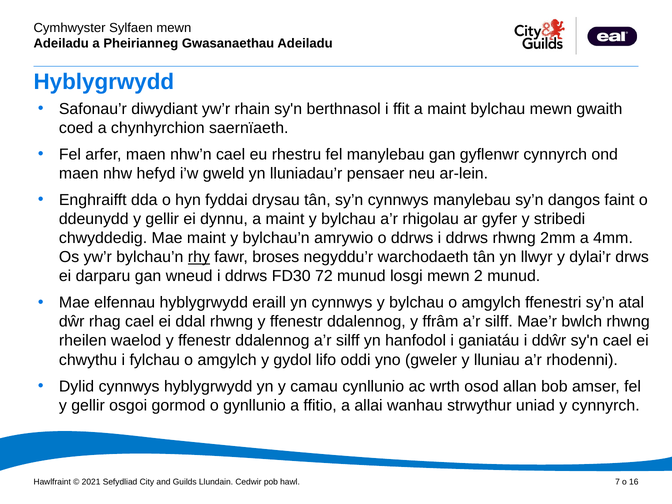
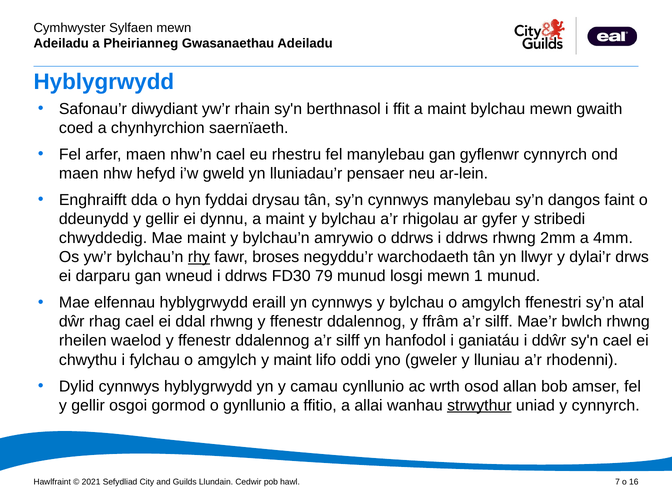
72: 72 -> 79 (324, 276)
2: 2 -> 1 (478, 276)
y gydol: gydol -> maint (293, 360)
strwythur underline: none -> present (479, 405)
